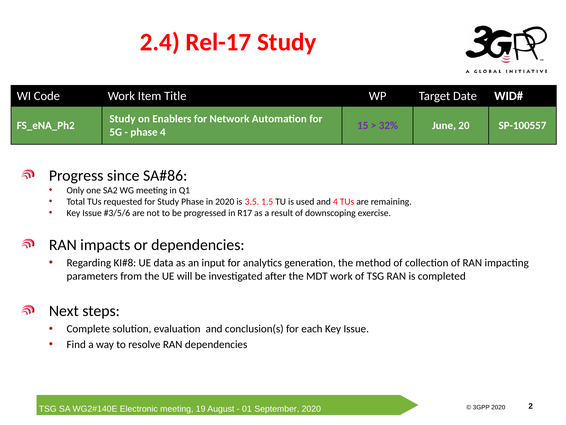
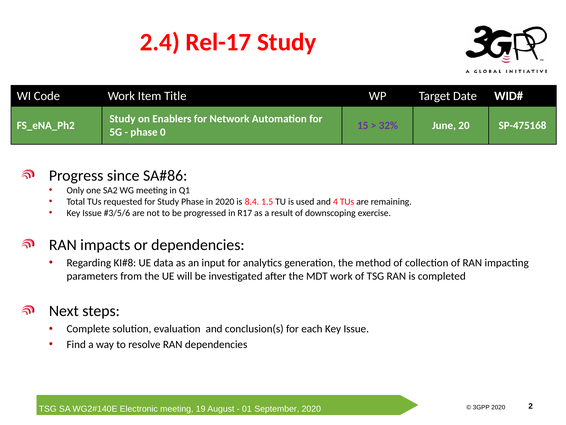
SP-100557: SP-100557 -> SP-475168 (522, 125)
phase 4: 4 -> 0 (163, 132)
3.5: 3.5 -> 8.4 (252, 201)
